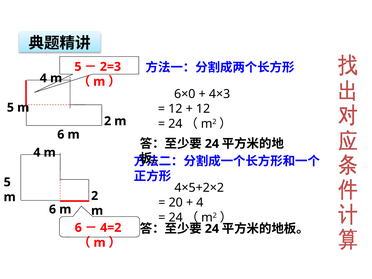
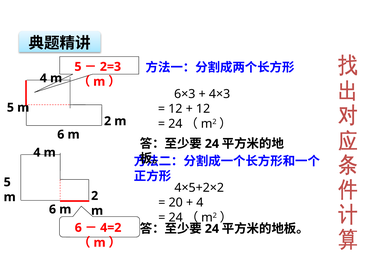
6×0: 6×0 -> 6×3 (185, 94)
